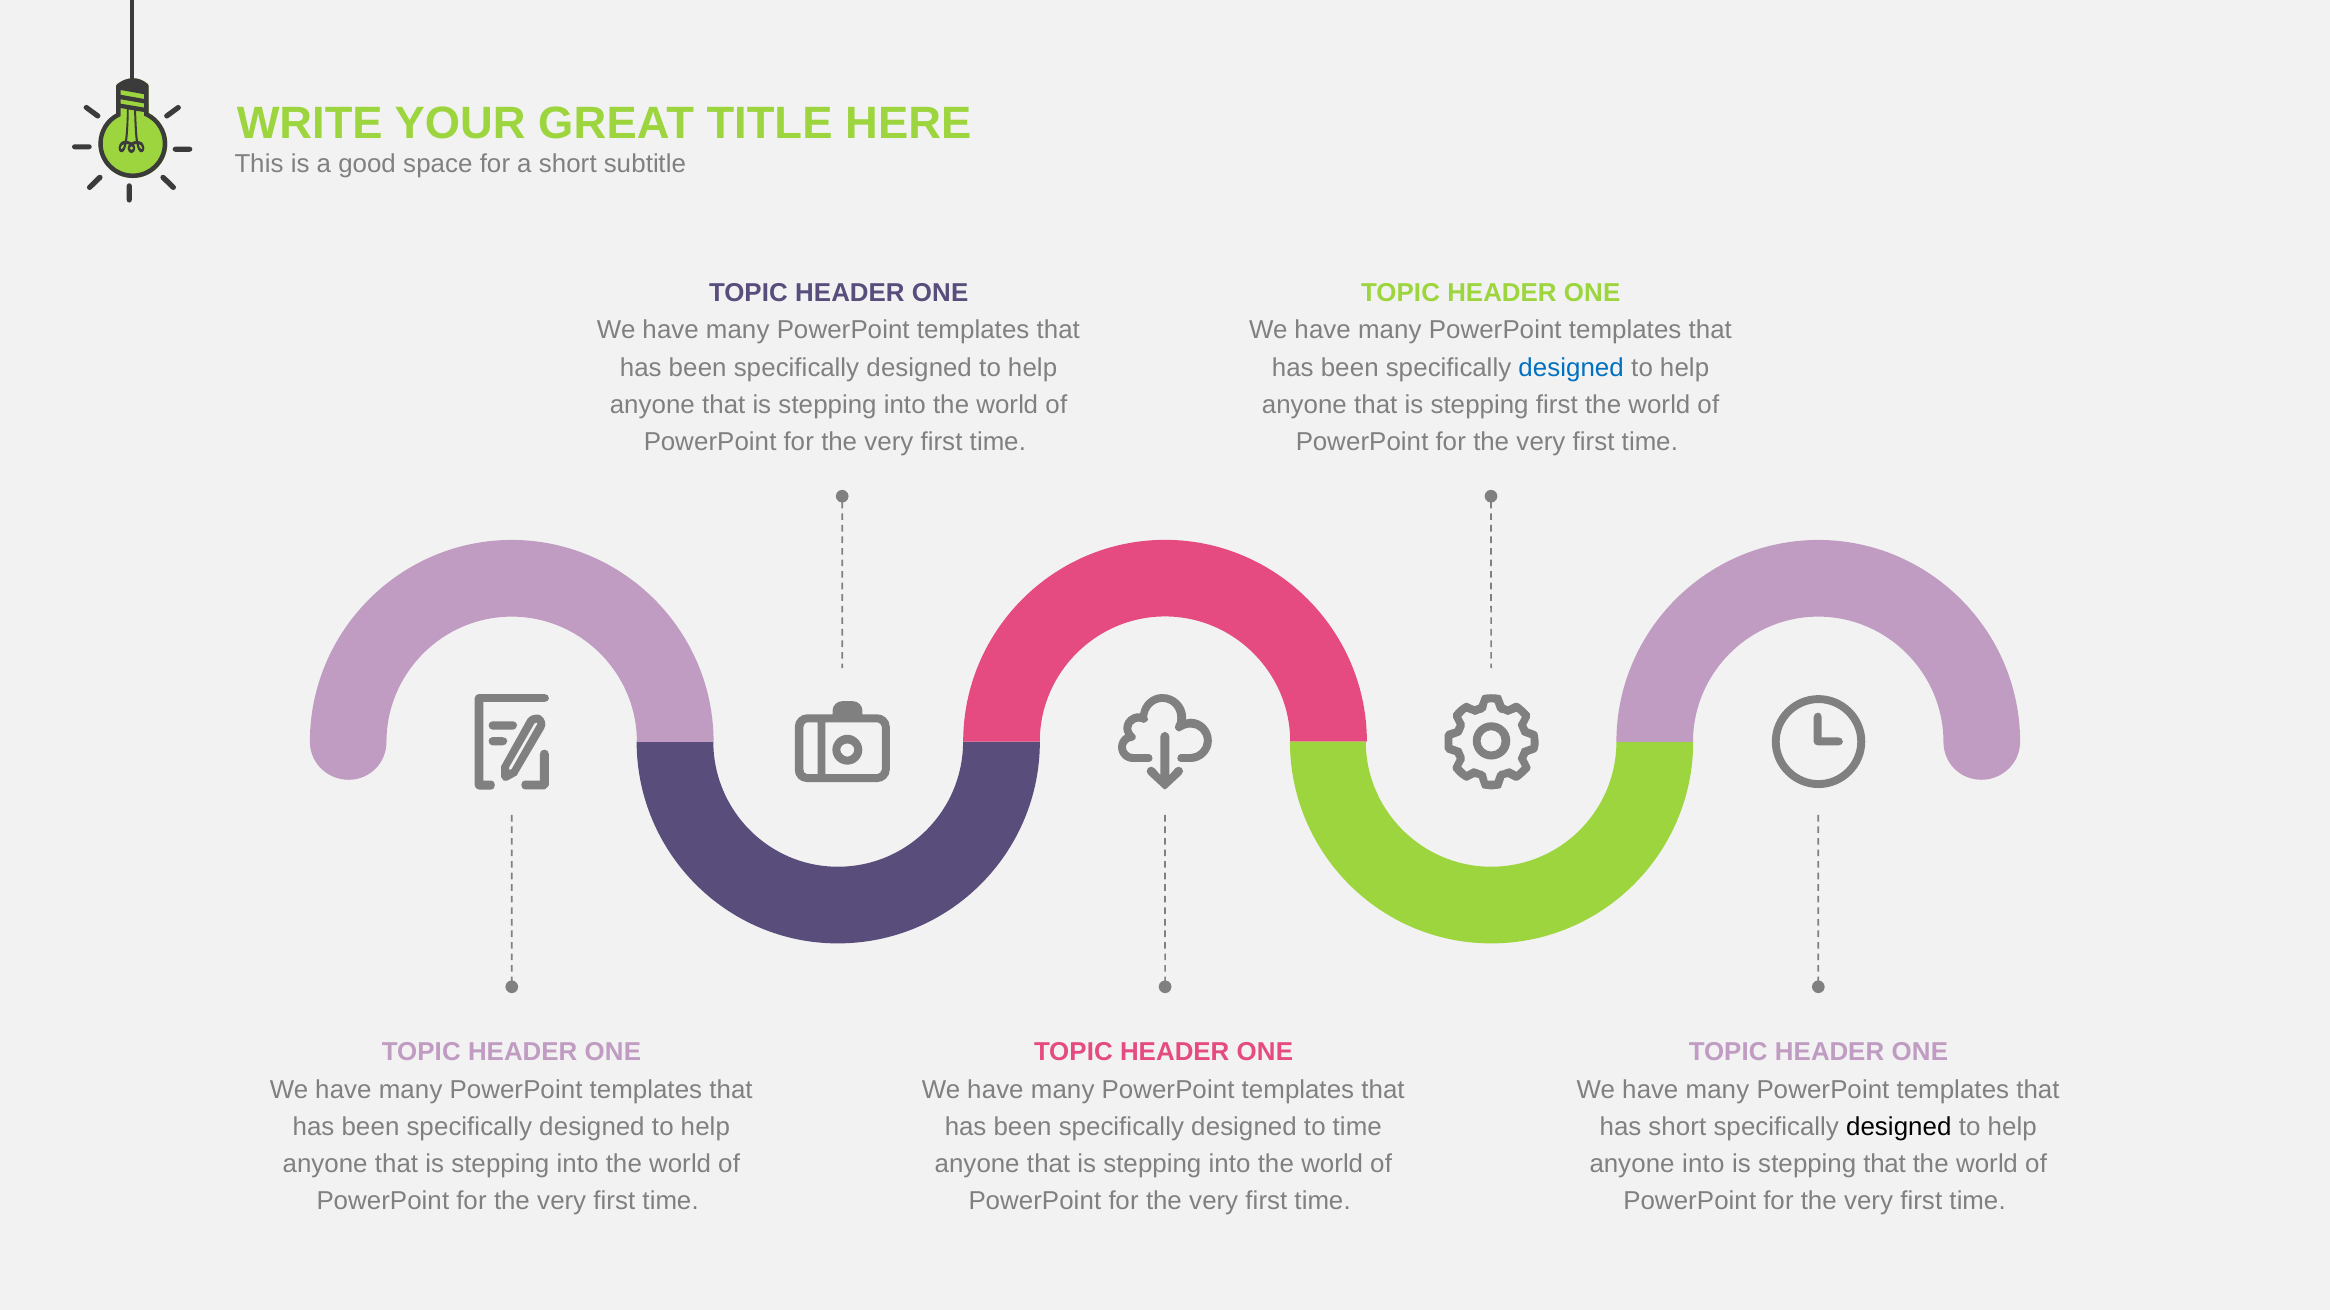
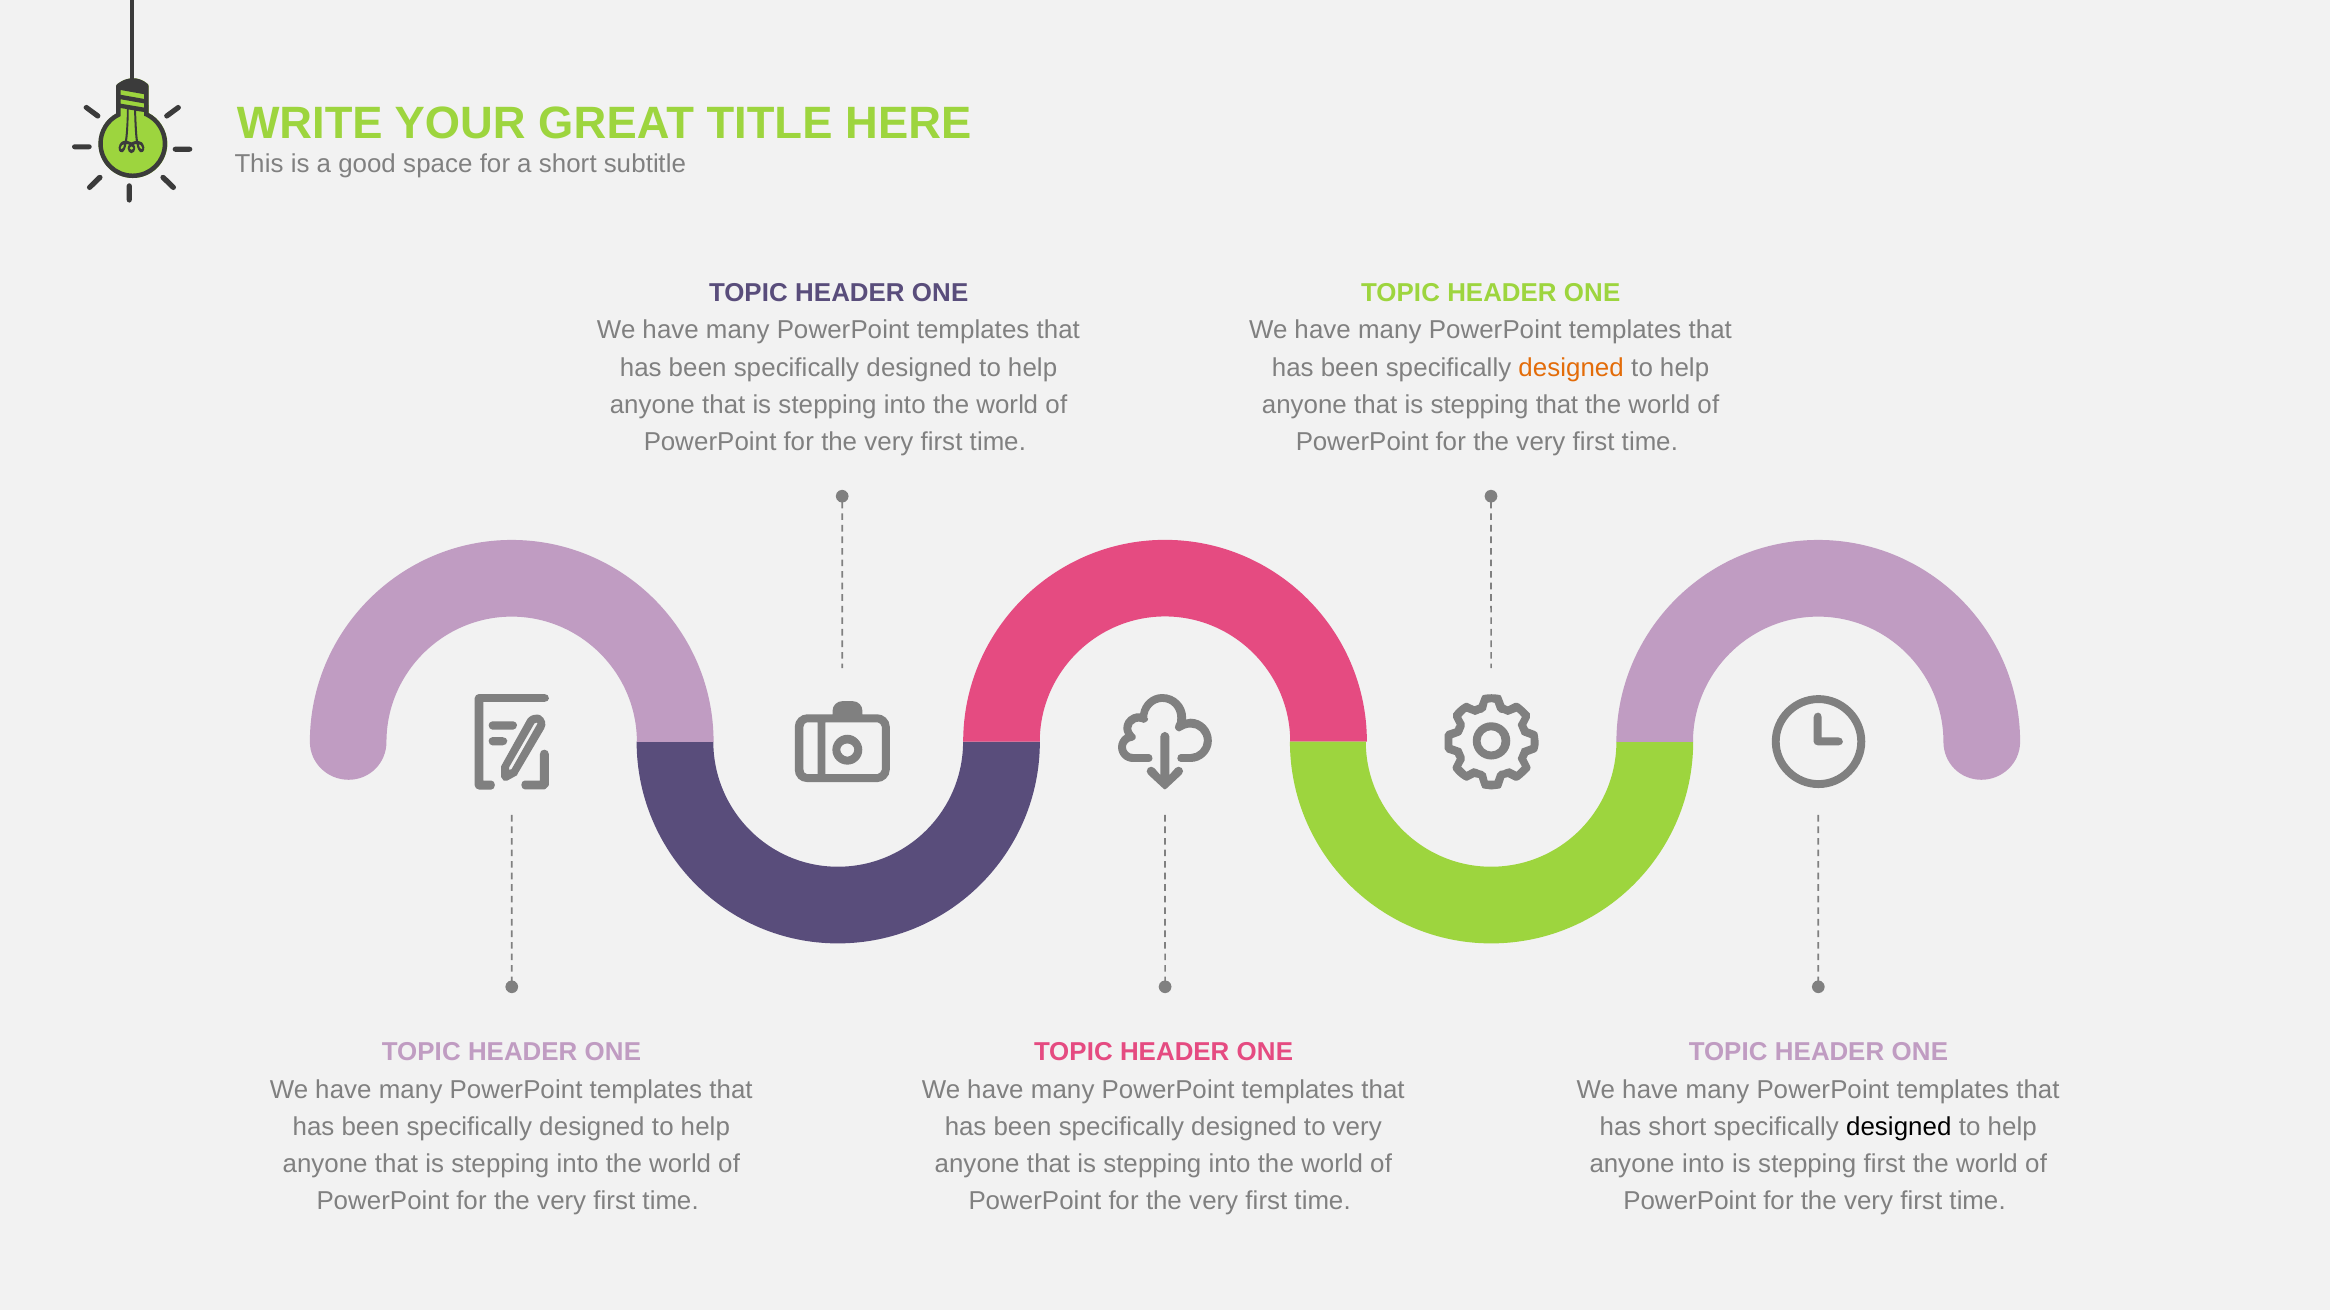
designed colour: blue -> orange (1571, 368)
stepping first: first -> that (1557, 405)
to time: time -> very (1357, 1127)
stepping that: that -> first (1884, 1164)
